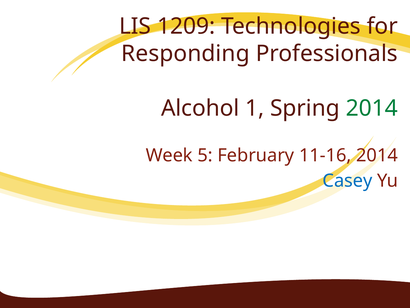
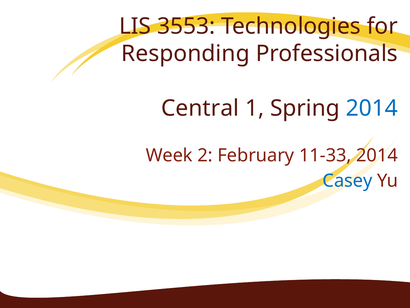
1209: 1209 -> 3553 (186, 26)
Alcohol: Alcohol -> Central (200, 108)
2014 colour: green -> blue (372, 108)
5: 5 -> 2 (205, 155)
11-16: 11-16 -> 11-33 (325, 155)
